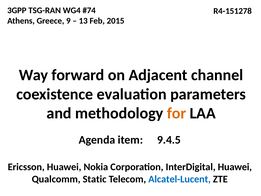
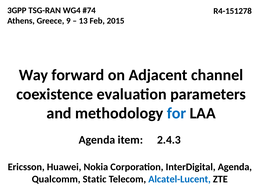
for colour: orange -> blue (177, 113)
9.4.5: 9.4.5 -> 2.4.3 (169, 140)
InterDigital Huawei: Huawei -> Agenda (235, 167)
